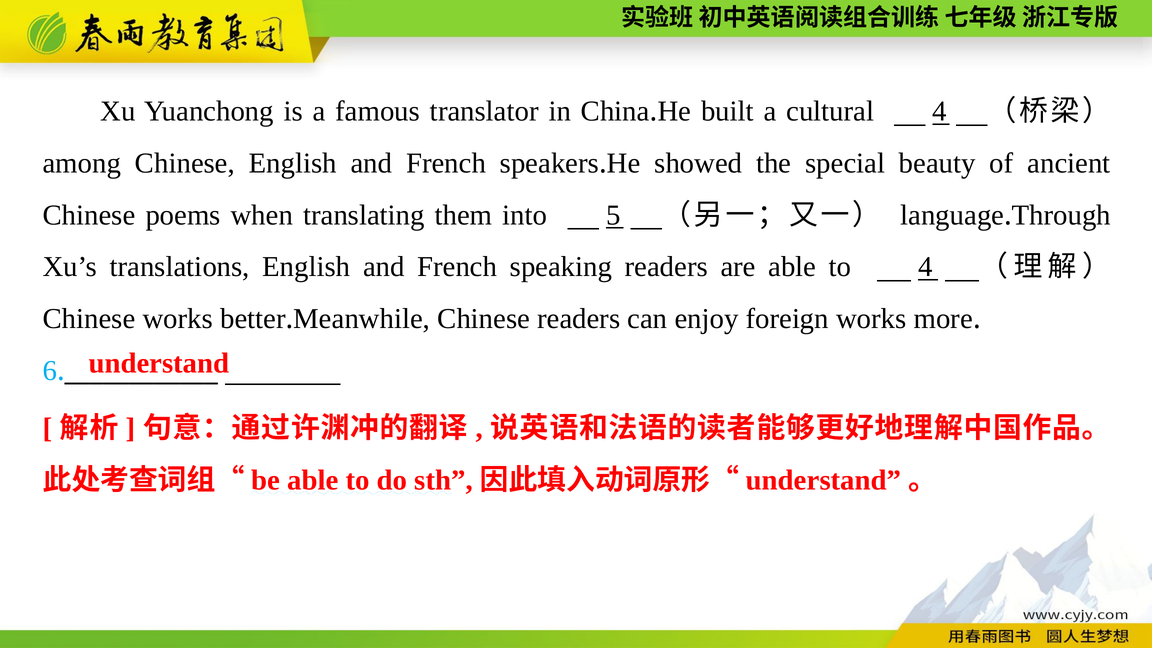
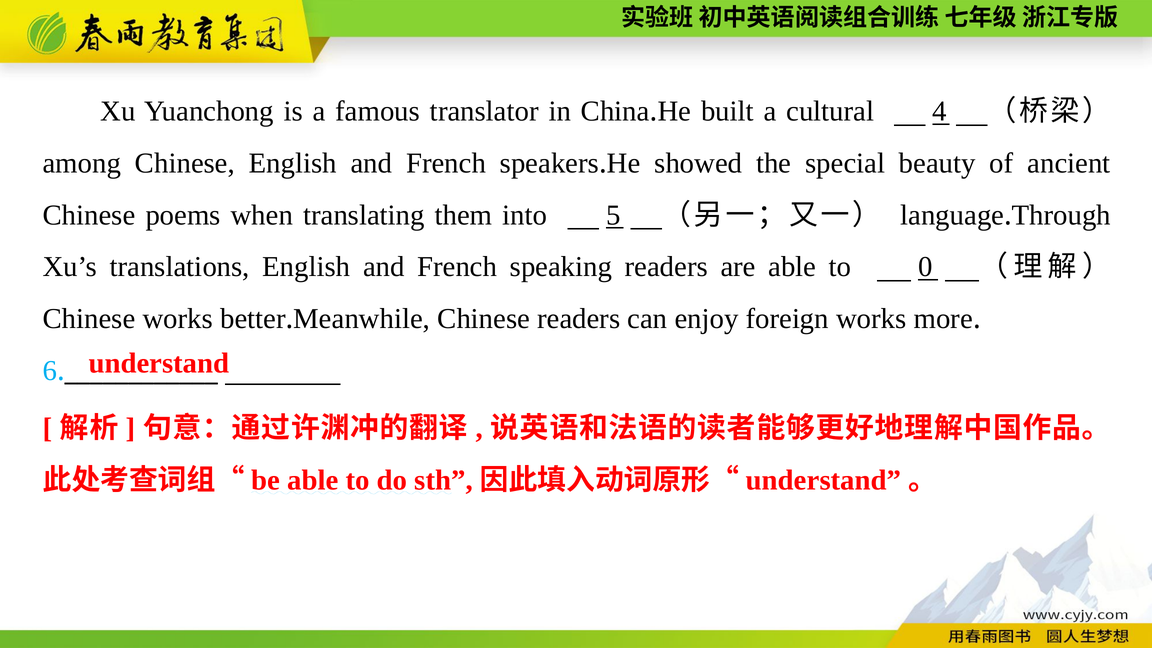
to 4: 4 -> 0 (925, 267)
